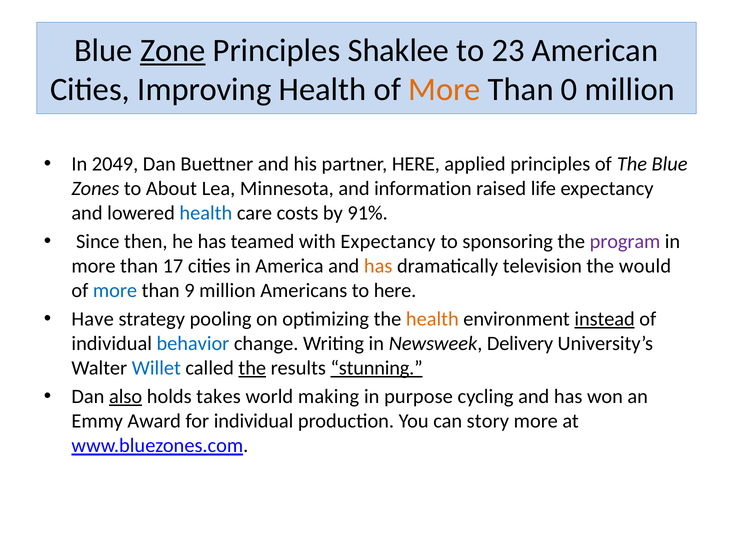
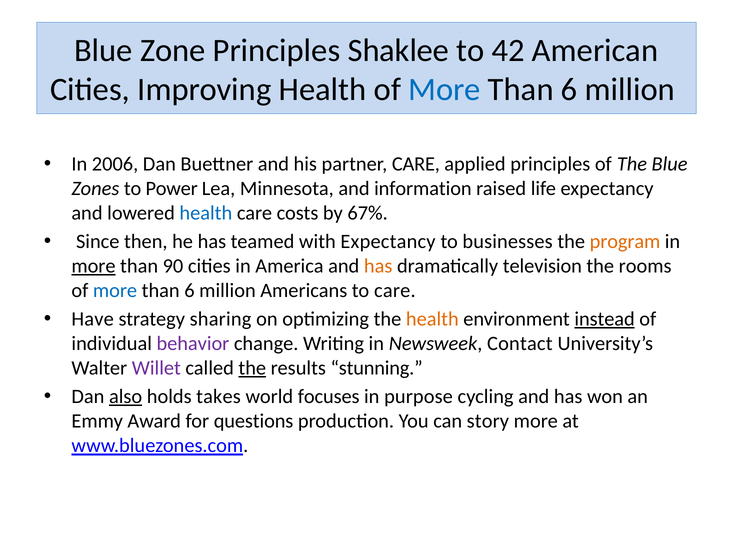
Zone underline: present -> none (173, 51)
23: 23 -> 42 (508, 51)
More colour: orange -> blue (444, 90)
0: 0 -> 6 (569, 90)
2049: 2049 -> 2006 (115, 164)
partner HERE: HERE -> CARE (416, 164)
About: About -> Power (172, 188)
91%: 91% -> 67% (368, 213)
sponsoring: sponsoring -> businesses (508, 241)
program colour: purple -> orange (625, 241)
more underline: none -> present (94, 266)
17: 17 -> 90 (173, 266)
would: would -> rooms (645, 266)
9: 9 -> 6 (189, 290)
to here: here -> care (395, 290)
pooling: pooling -> sharing (221, 319)
behavior colour: blue -> purple (193, 343)
Delivery: Delivery -> Contact (520, 343)
Willet colour: blue -> purple (156, 368)
stunning underline: present -> none (377, 368)
making: making -> focuses (329, 396)
for individual: individual -> questions (254, 421)
